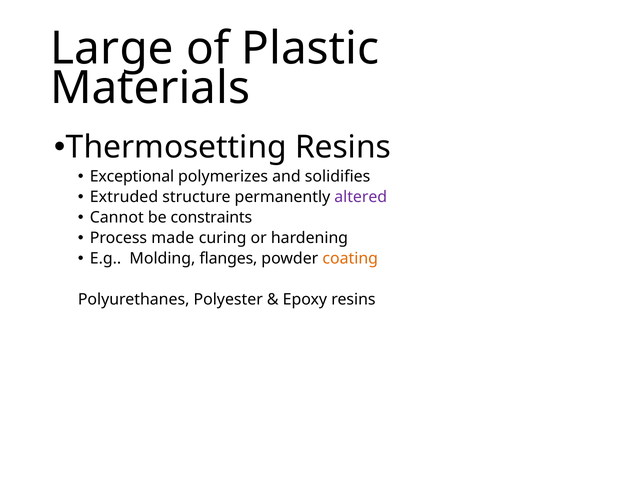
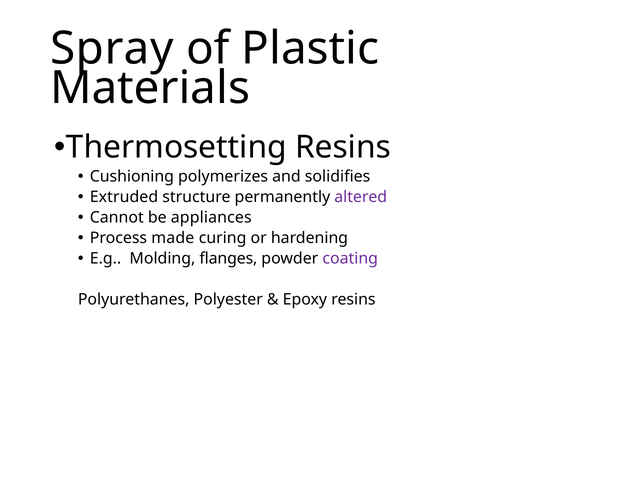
Large: Large -> Spray (112, 48)
Exceptional: Exceptional -> Cushioning (132, 177)
constraints: constraints -> appliances (211, 218)
coating colour: orange -> purple (350, 258)
